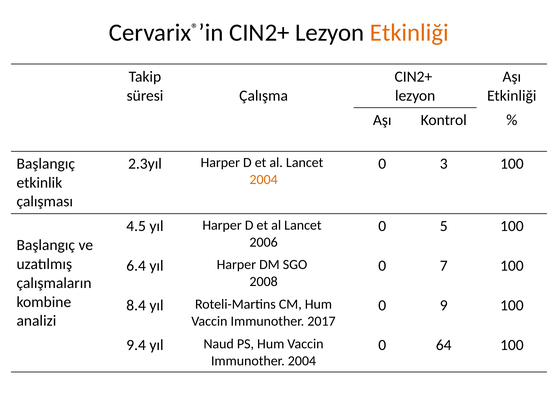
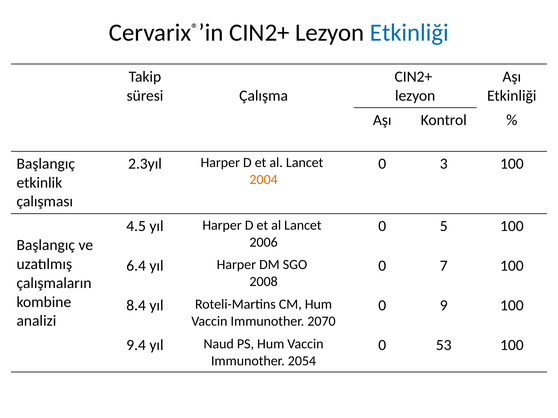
Etkinliği colour: orange -> blue (409, 33)
2017: 2017 -> 2070 (322, 322)
64: 64 -> 53 (444, 345)
Immunother 2004: 2004 -> 2054 (302, 361)
